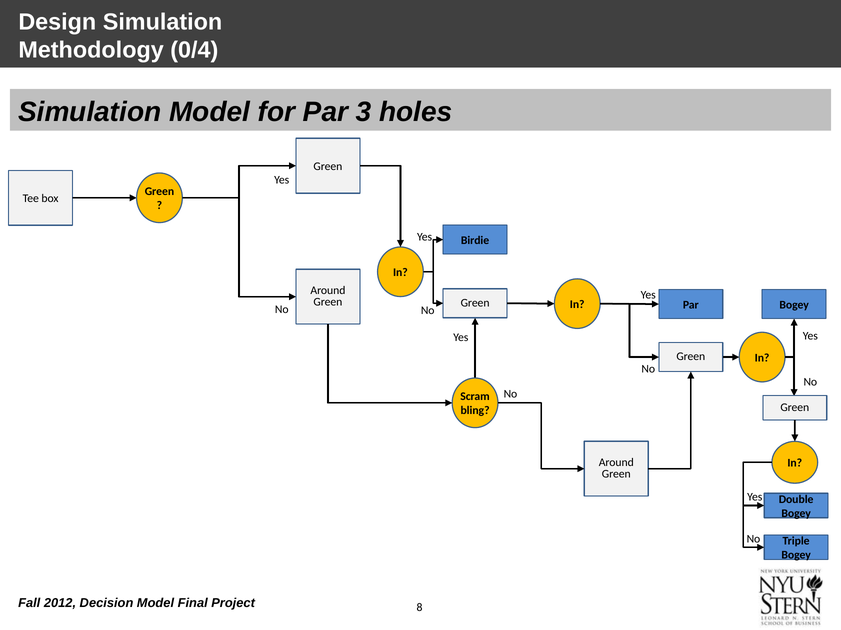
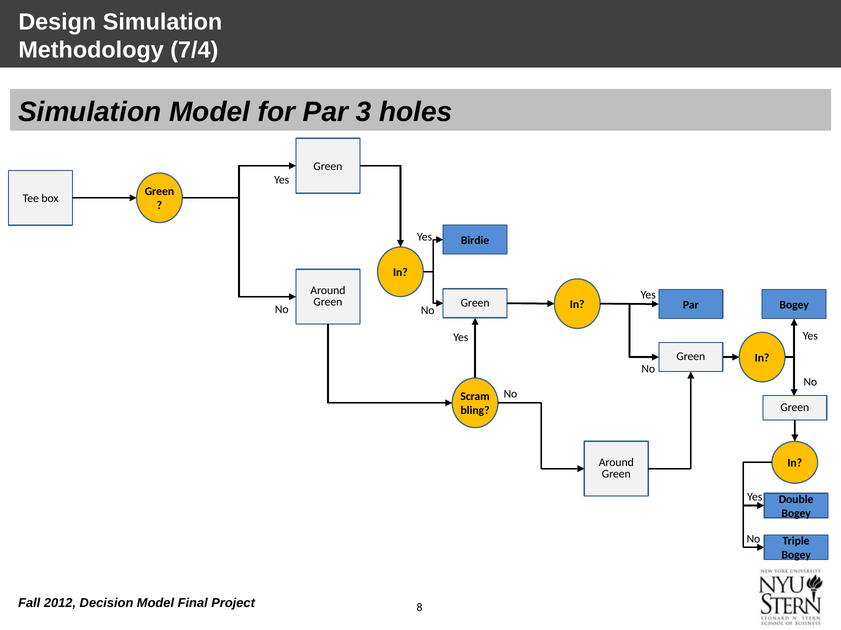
0/4: 0/4 -> 7/4 (194, 50)
